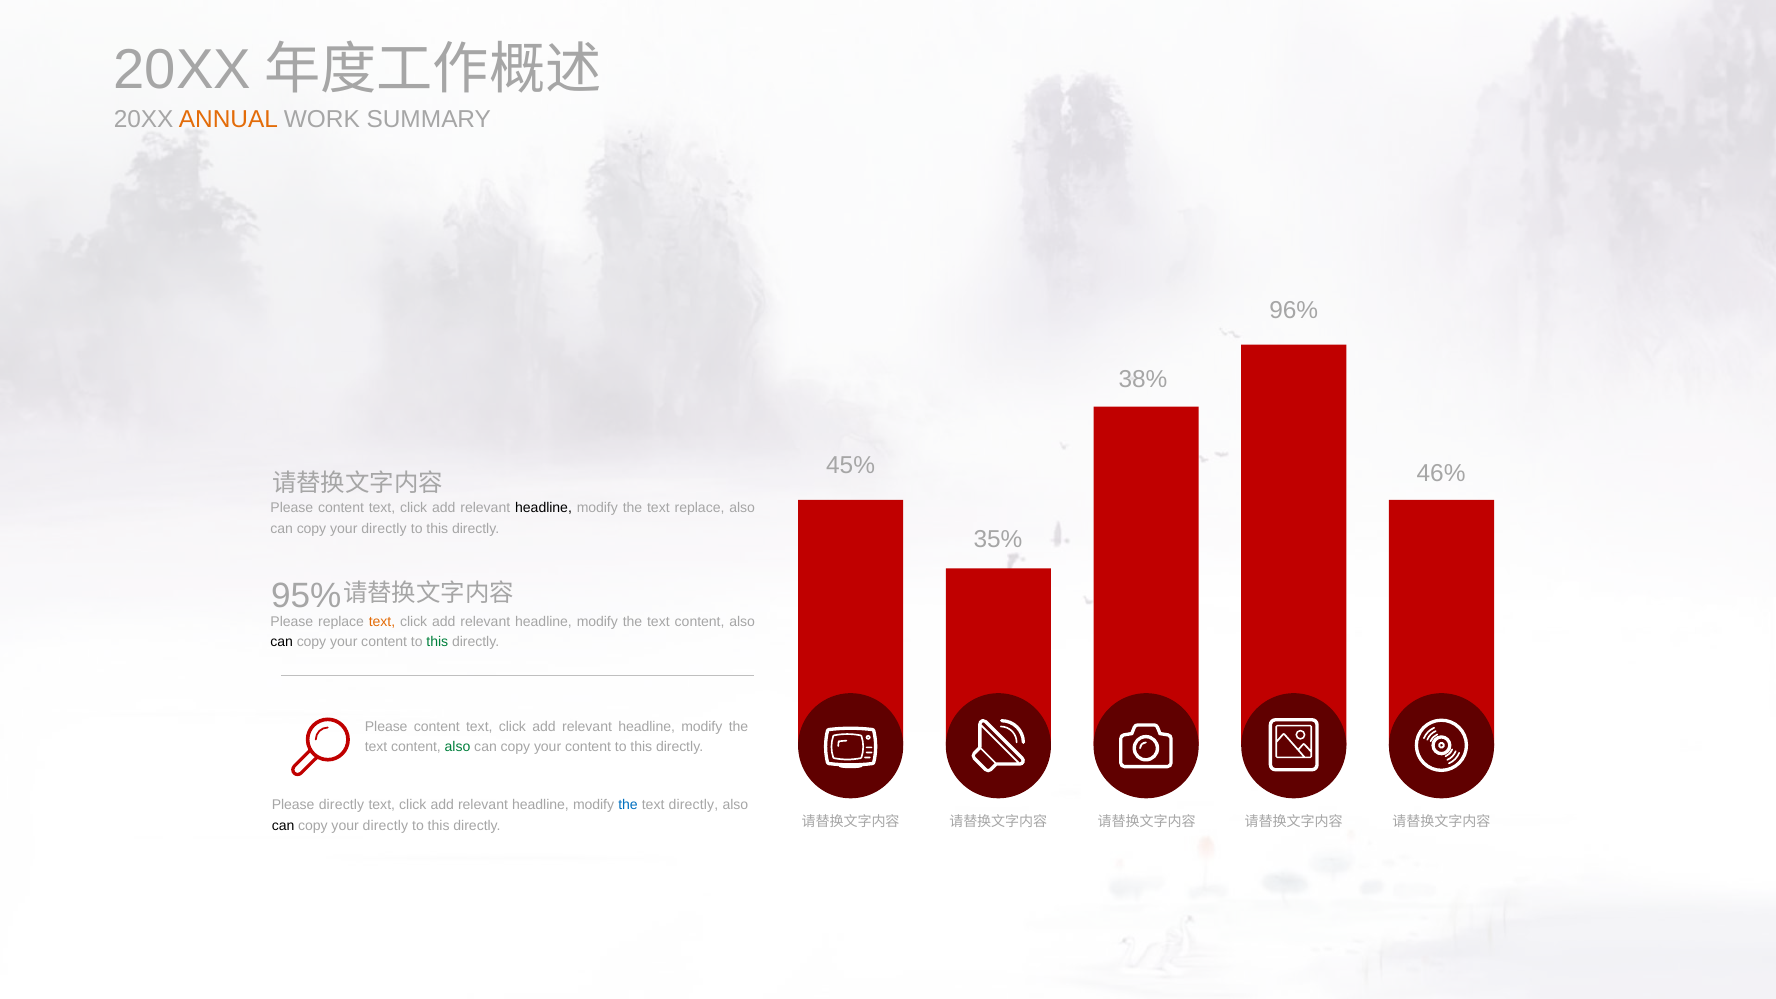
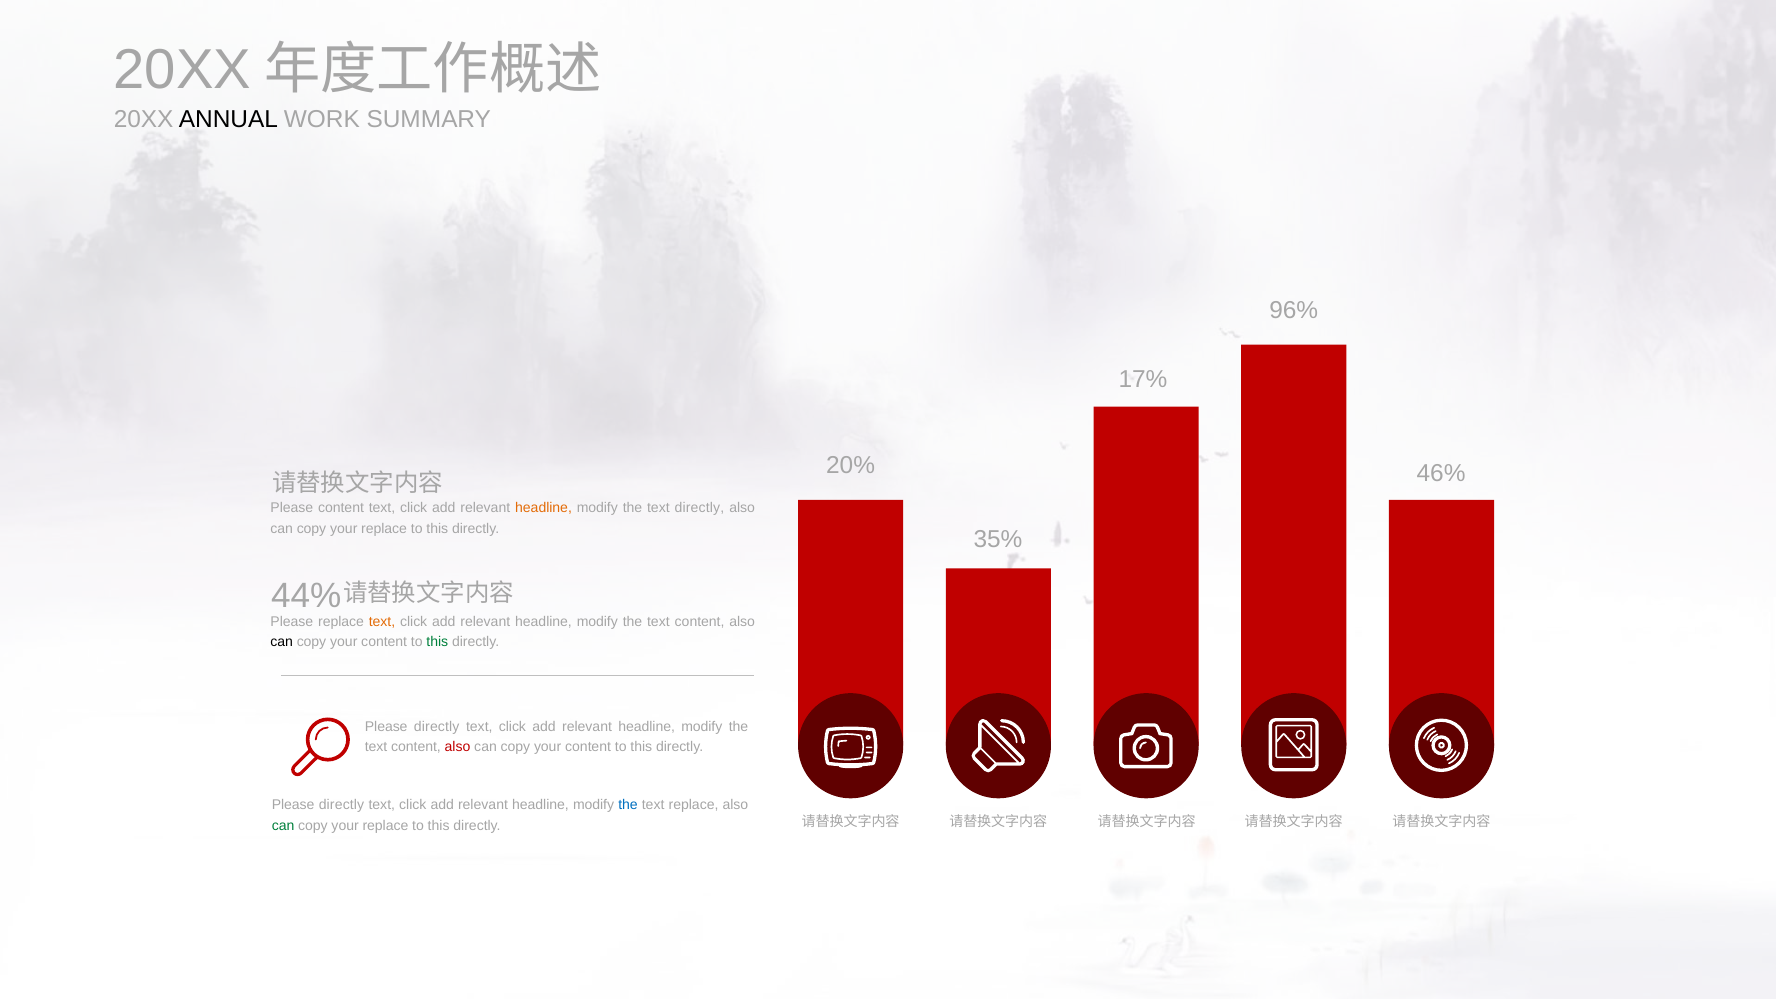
ANNUAL colour: orange -> black (228, 119)
38%: 38% -> 17% (1143, 379)
45%: 45% -> 20% (851, 466)
headline colour: black -> orange (544, 508)
text replace: replace -> directly (699, 508)
directly: directly -> replace (384, 528)
95%: 95% -> 44% (306, 596)
content: content -> directly (437, 727)
also colour: green -> red (458, 747)
text directly: directly -> replace (694, 805)
can colour: black -> green (283, 825)
directly: directly -> replace (385, 825)
